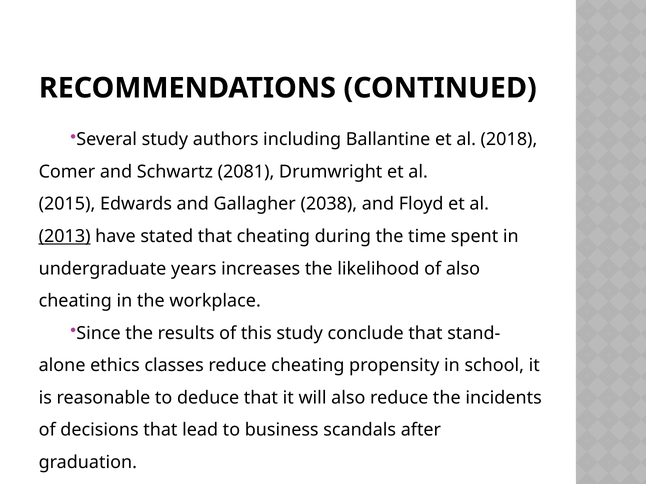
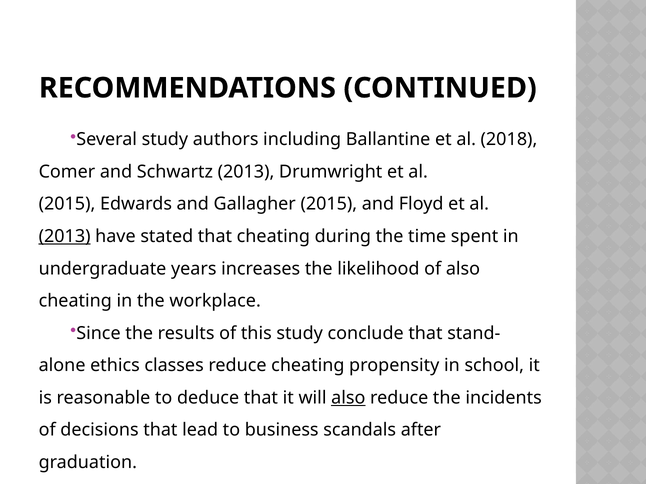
Schwartz 2081: 2081 -> 2013 (246, 172)
Gallagher 2038: 2038 -> 2015 (329, 204)
also underline: none -> present (348, 398)
